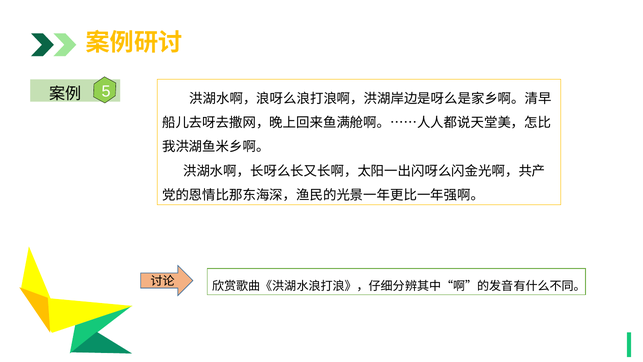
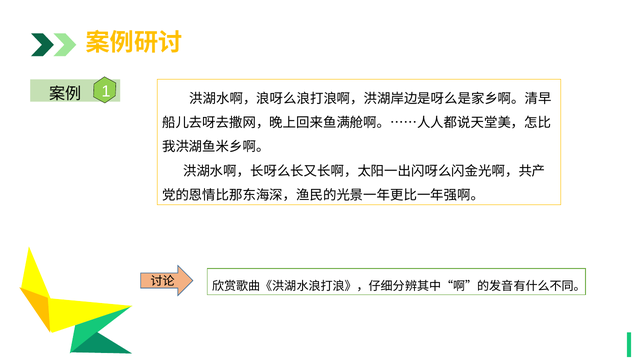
5: 5 -> 1 (106, 91)
